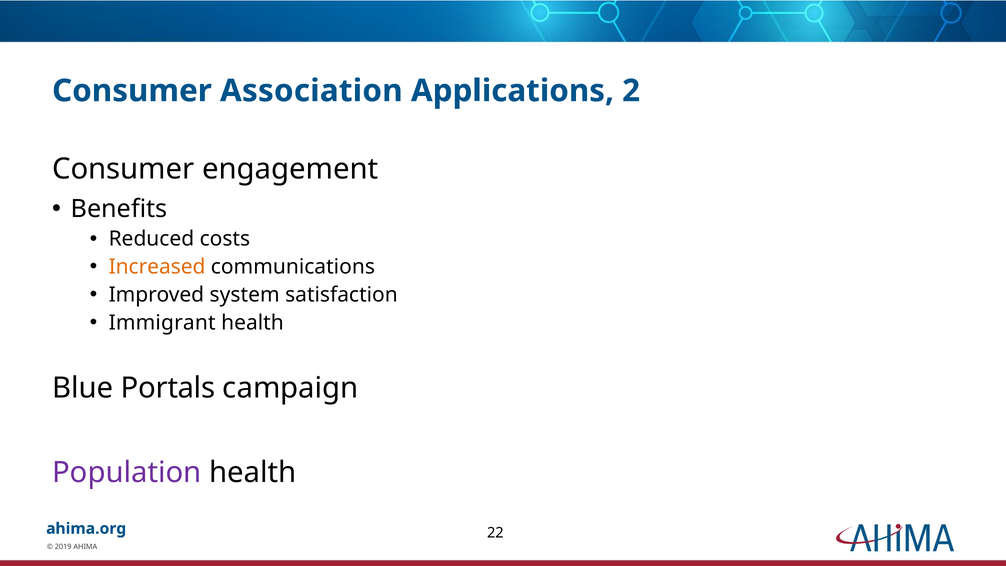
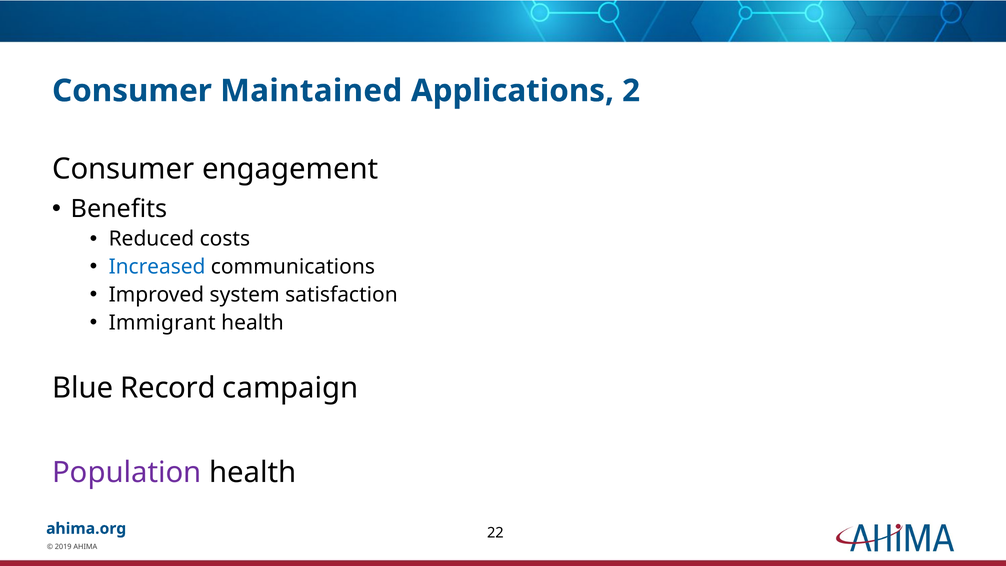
Association: Association -> Maintained (311, 91)
Increased colour: orange -> blue (157, 267)
Portals: Portals -> Record (168, 388)
